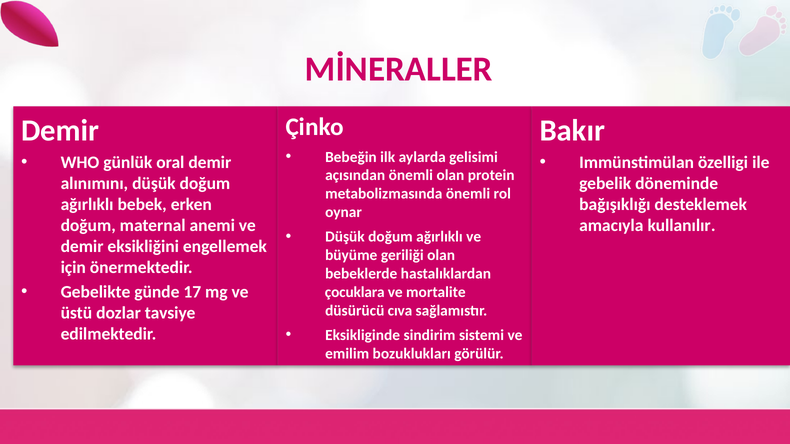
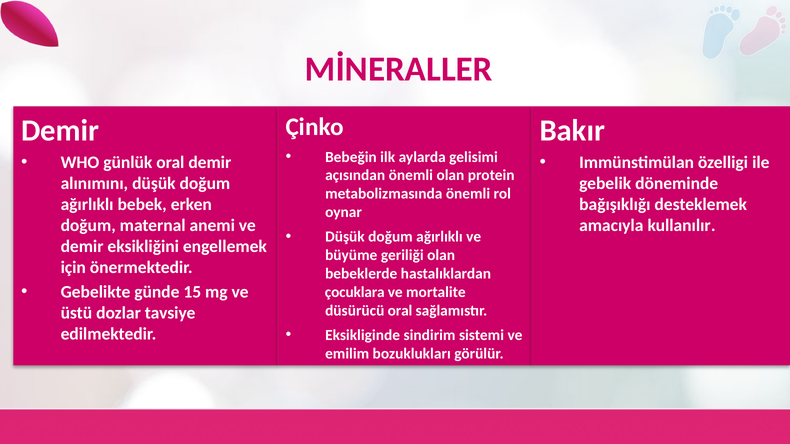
17: 17 -> 15 (192, 292)
düsürücü cıva: cıva -> oral (400, 311)
